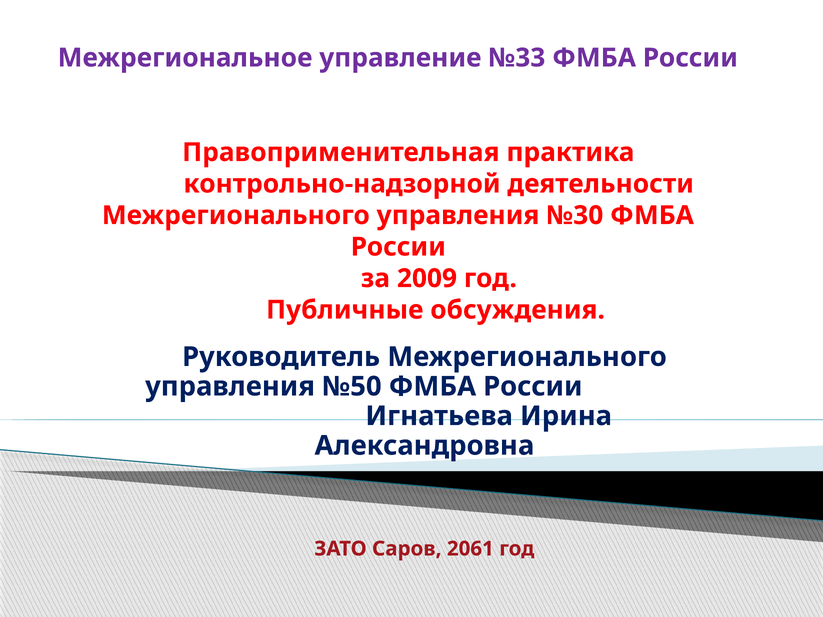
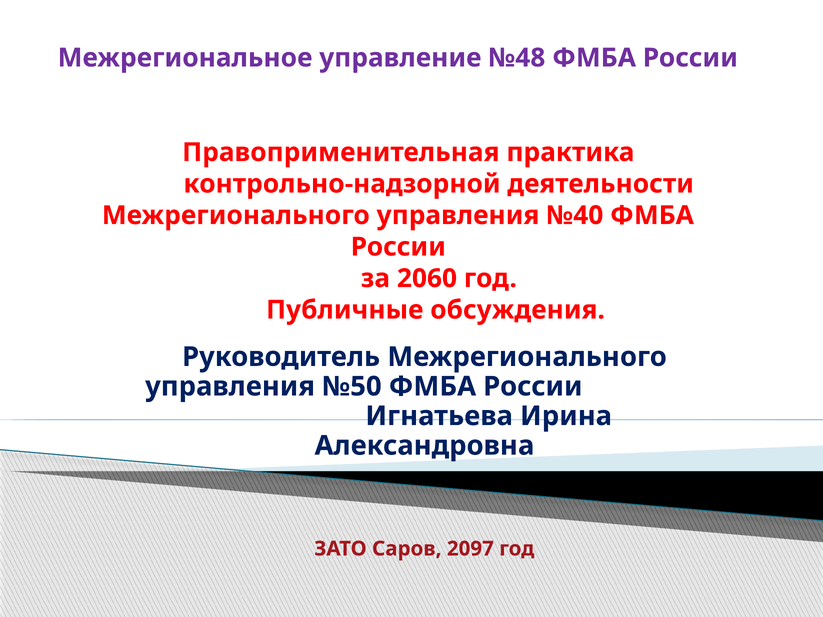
№33: №33 -> №48 (517, 58)
№30: №30 -> №40 (575, 215)
2009: 2009 -> 2060 (427, 279)
2061: 2061 -> 2097 (470, 549)
